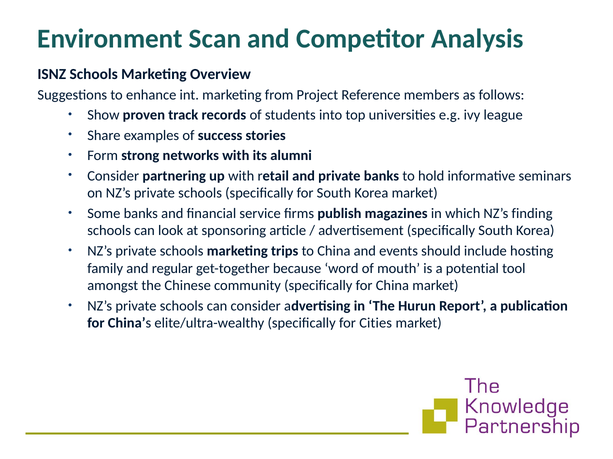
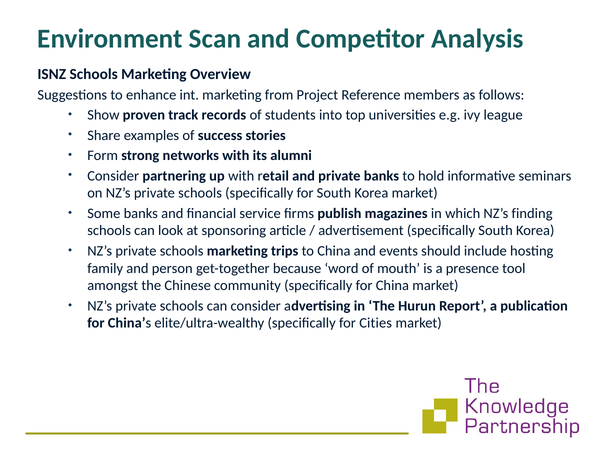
regular: regular -> person (172, 269)
potential: potential -> presence (472, 269)
